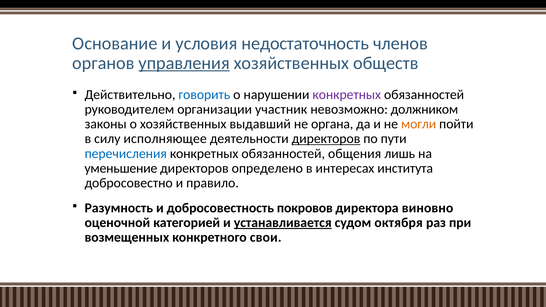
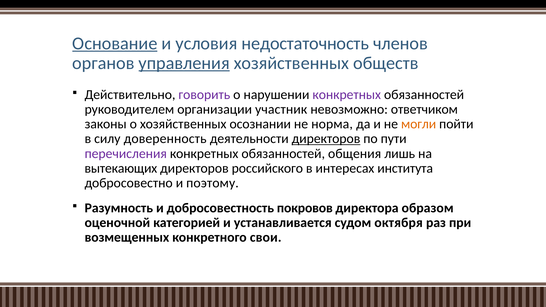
Основание underline: none -> present (115, 43)
говорить colour: blue -> purple (204, 95)
должником: должником -> ответчиком (424, 109)
выдавший: выдавший -> осознании (260, 124)
органа: органа -> норма (332, 124)
исполняющее: исполняющее -> доверенность (165, 139)
перечисления colour: blue -> purple (126, 154)
уменьшение: уменьшение -> вытекающих (121, 168)
определено: определено -> российского (267, 168)
правило: правило -> поэтому (212, 183)
виновно: виновно -> образом (428, 208)
устанавливается underline: present -> none (283, 223)
